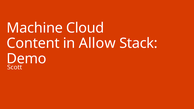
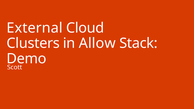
Machine: Machine -> External (35, 28)
Content: Content -> Clusters (33, 43)
